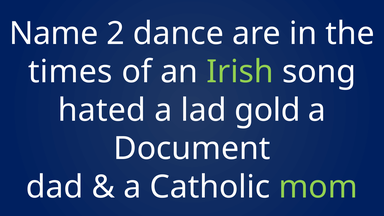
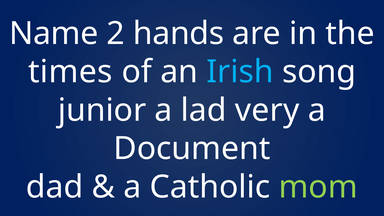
dance: dance -> hands (179, 33)
Irish colour: light green -> light blue (240, 72)
hated: hated -> junior (102, 110)
gold: gold -> very (267, 110)
